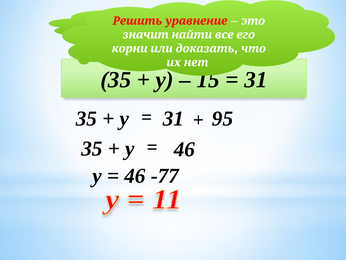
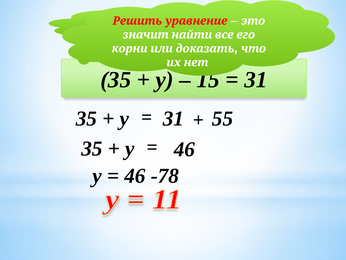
95: 95 -> 55 (223, 118)
-77: -77 -> -78 (165, 176)
